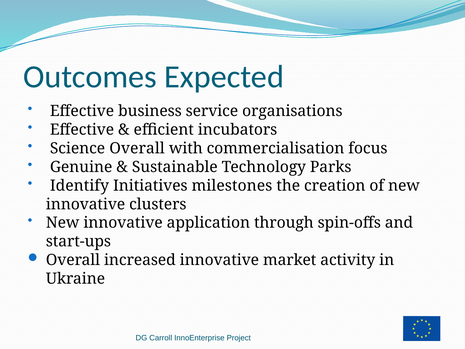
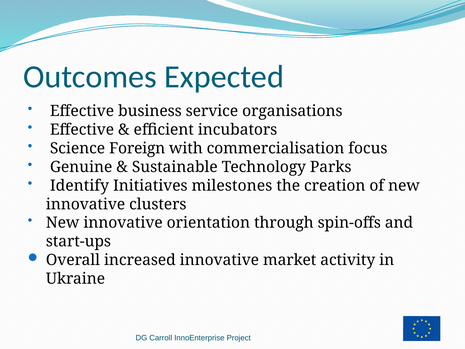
Science Overall: Overall -> Foreign (137, 148)
application: application -> orientation (208, 223)
